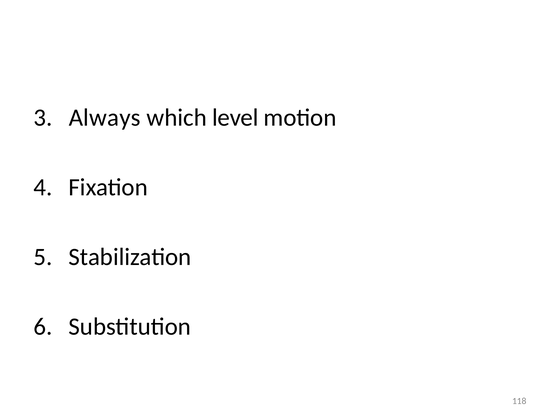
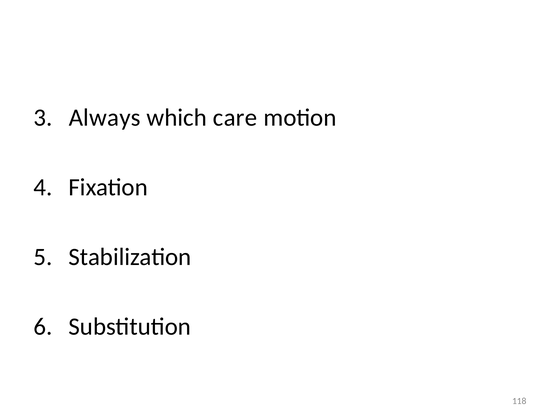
level: level -> care (235, 117)
